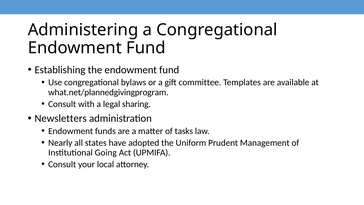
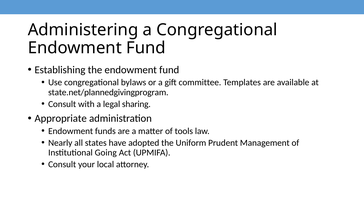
what.net/plannedgivingprogram: what.net/plannedgivingprogram -> state.net/plannedgivingprogram (108, 92)
Newsletters: Newsletters -> Appropriate (61, 118)
tasks: tasks -> tools (184, 131)
